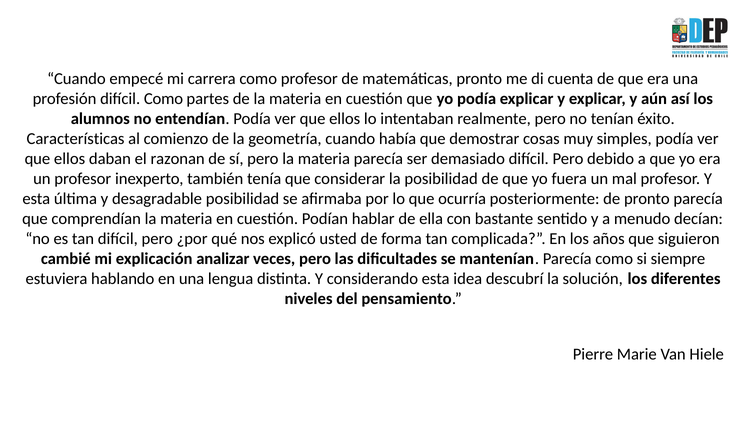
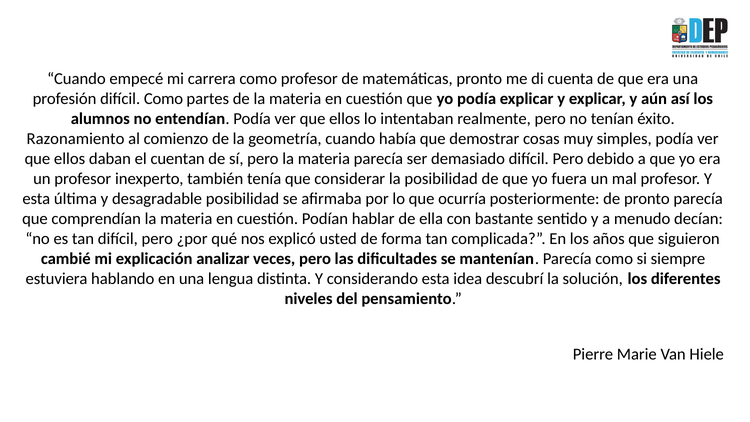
Características: Características -> Razonamiento (76, 139)
razonan: razonan -> cuentan (178, 159)
